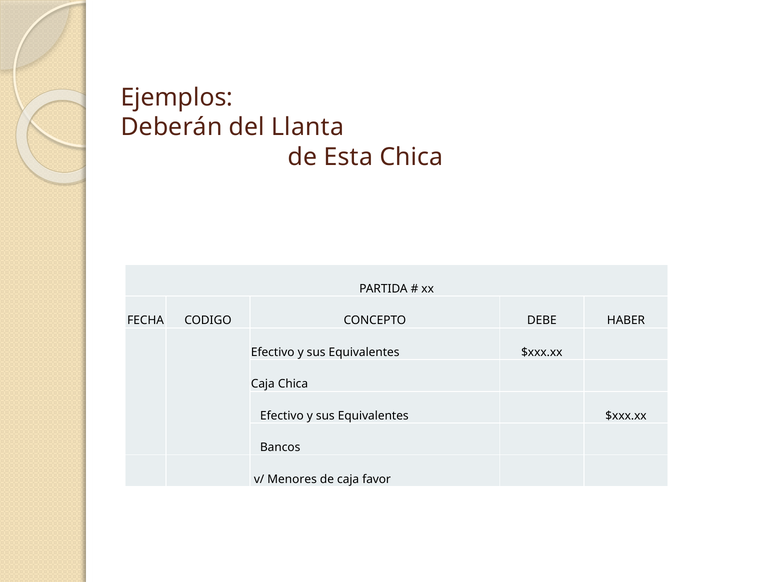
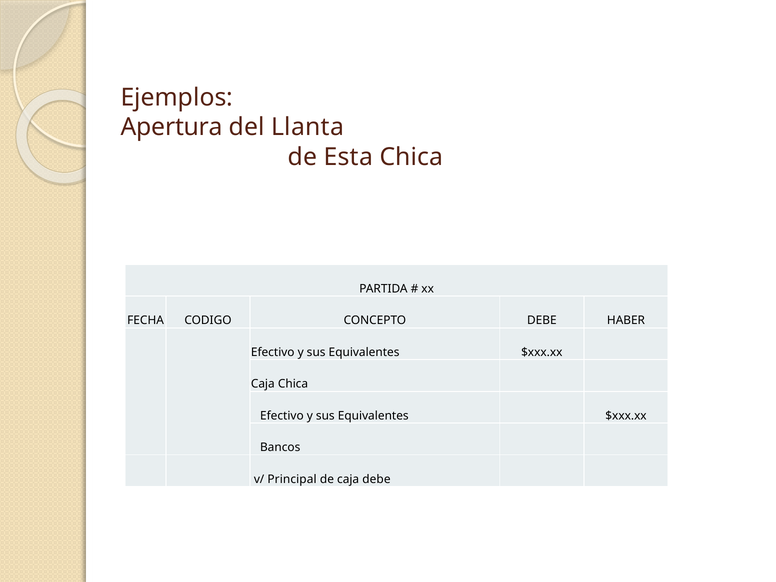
Deberán: Deberán -> Apertura (172, 127)
Menores: Menores -> Principal (292, 479)
caja favor: favor -> debe (376, 479)
